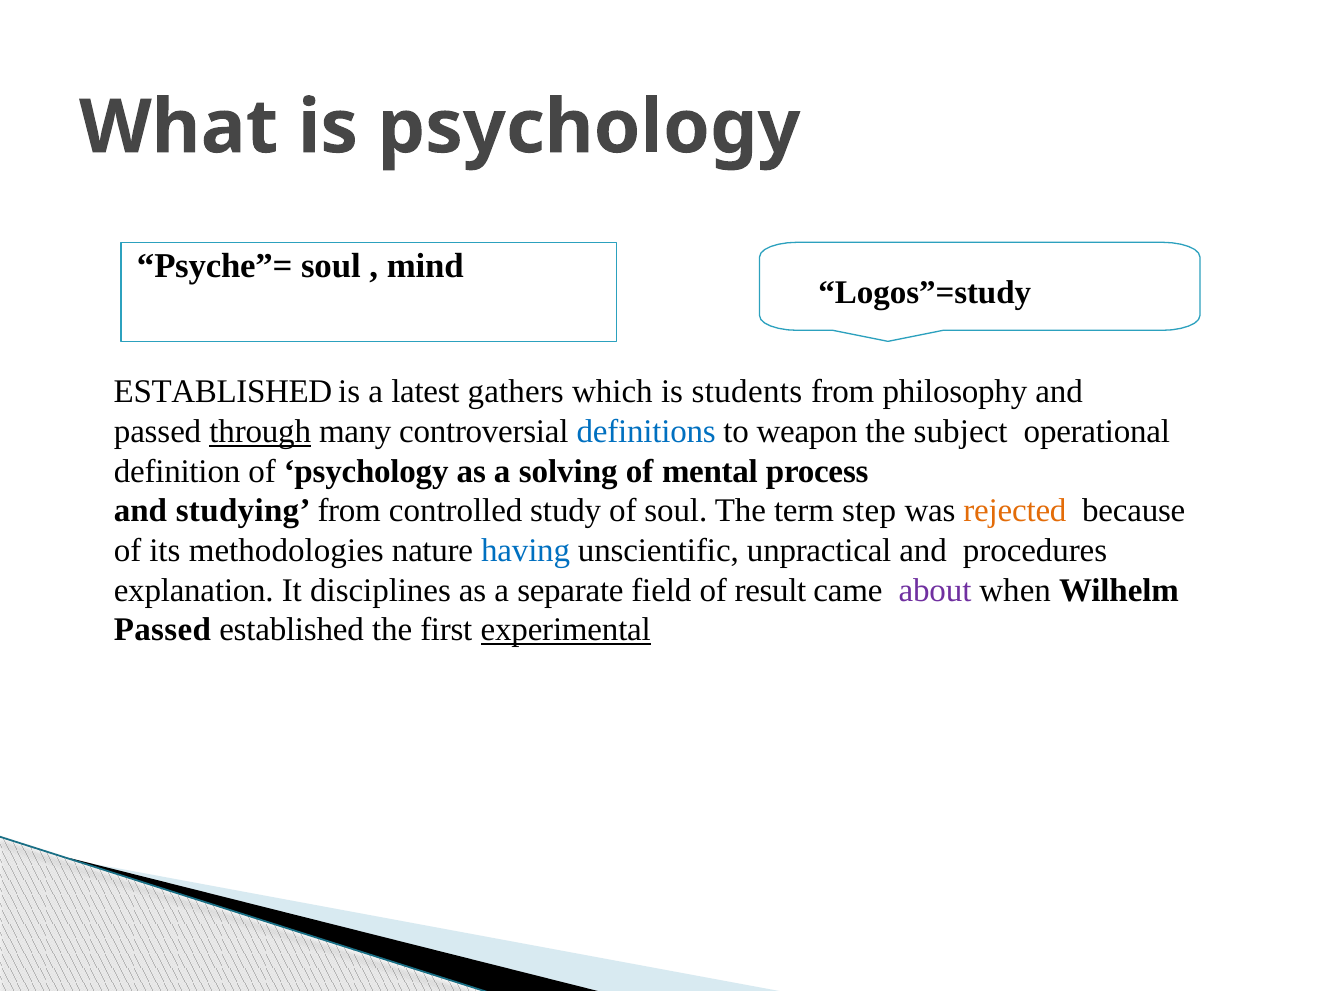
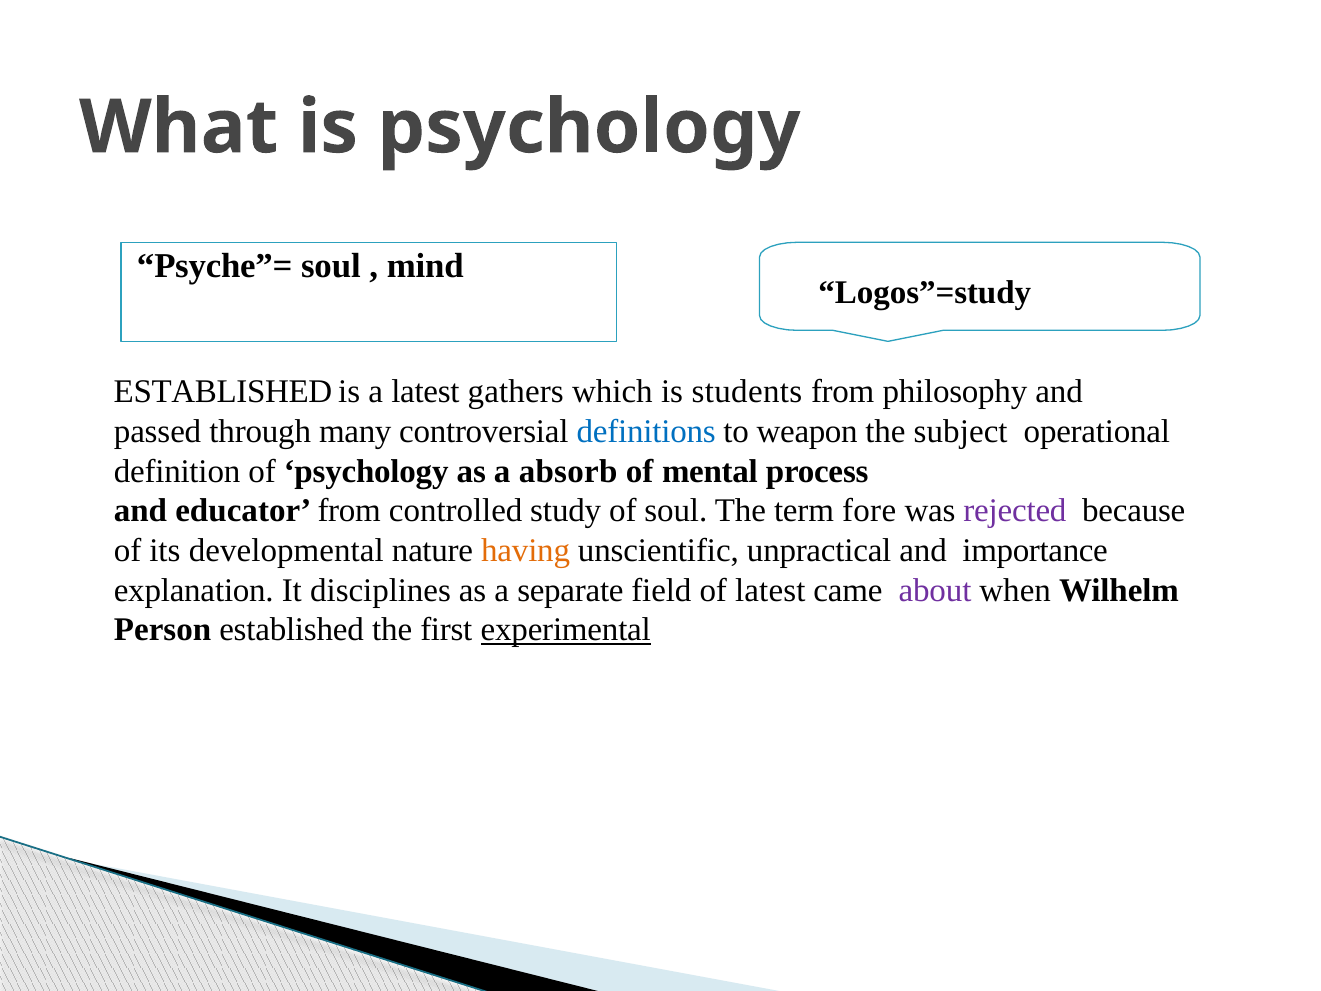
through underline: present -> none (260, 431)
solving: solving -> absorb (568, 471)
studying: studying -> educator (243, 511)
step: step -> fore (869, 511)
rejected colour: orange -> purple (1015, 511)
methodologies: methodologies -> developmental (286, 550)
having colour: blue -> orange (526, 550)
procedures: procedures -> importance (1035, 550)
of result: result -> latest (770, 590)
Passed: Passed -> Person (163, 630)
